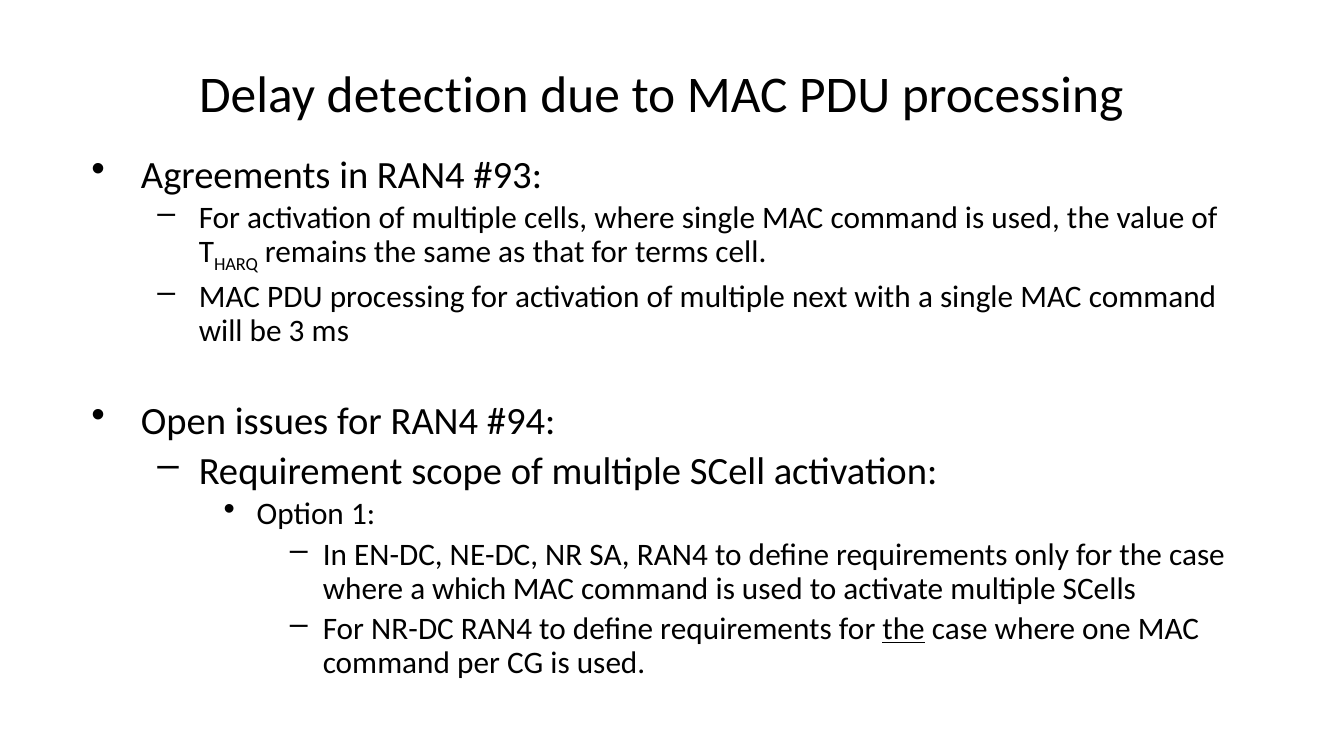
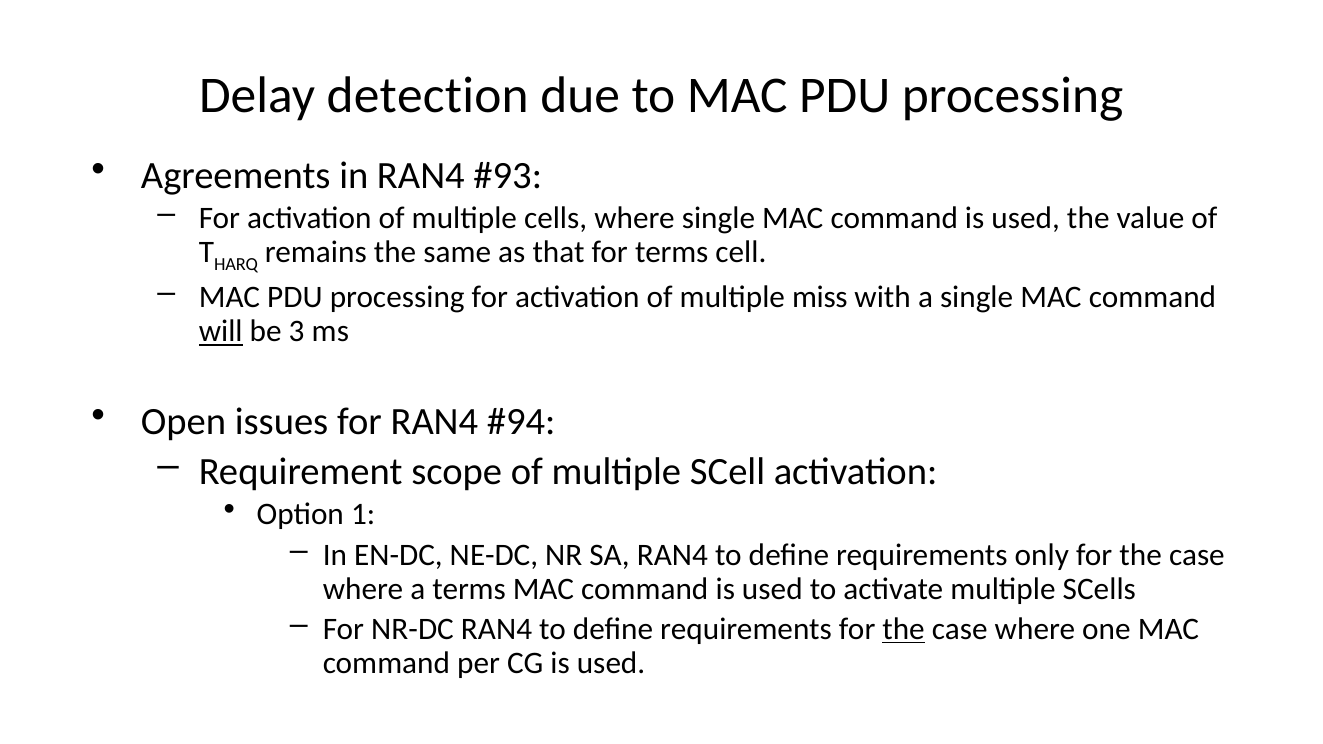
next: next -> miss (820, 298)
will underline: none -> present (221, 331)
a which: which -> terms (469, 589)
